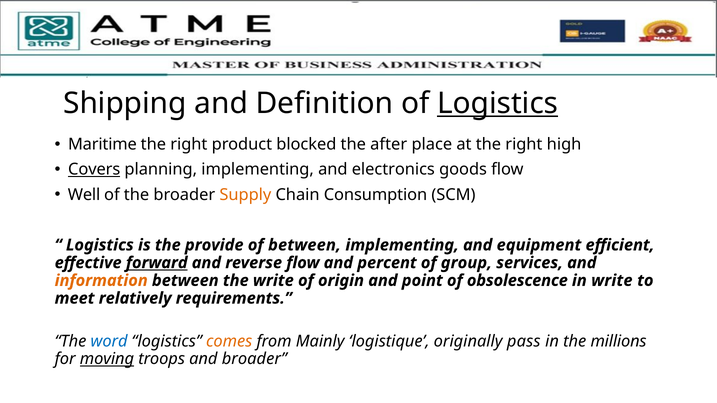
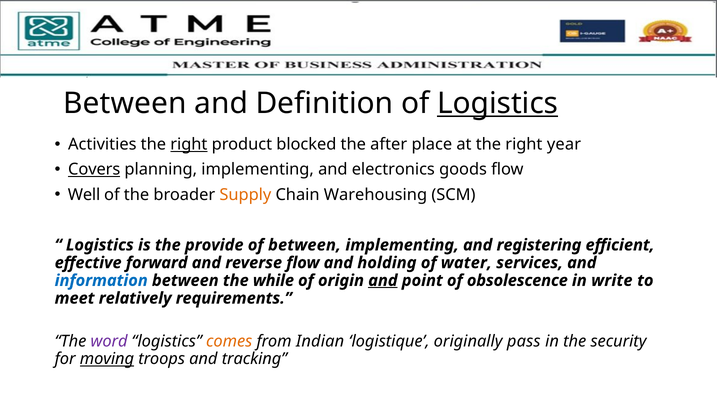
Shipping: Shipping -> Between (125, 103)
Maritime: Maritime -> Activities (102, 144)
right underline: none -> present (189, 144)
high: high -> year (564, 144)
Consumption: Consumption -> Warehousing (375, 195)
equipment: equipment -> registering (539, 245)
forward underline: present -> none (157, 263)
percent: percent -> holding (387, 263)
group: group -> water (466, 263)
information colour: orange -> blue (101, 281)
the write: write -> while (273, 281)
and underline: none -> present (383, 281)
word colour: blue -> purple (109, 341)
Mainly: Mainly -> Indian (320, 341)
millions: millions -> security (618, 341)
and broader: broader -> tracking (254, 359)
